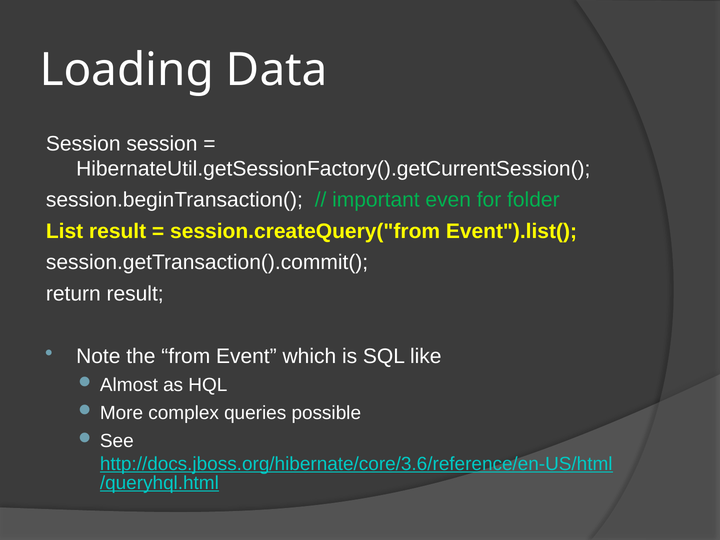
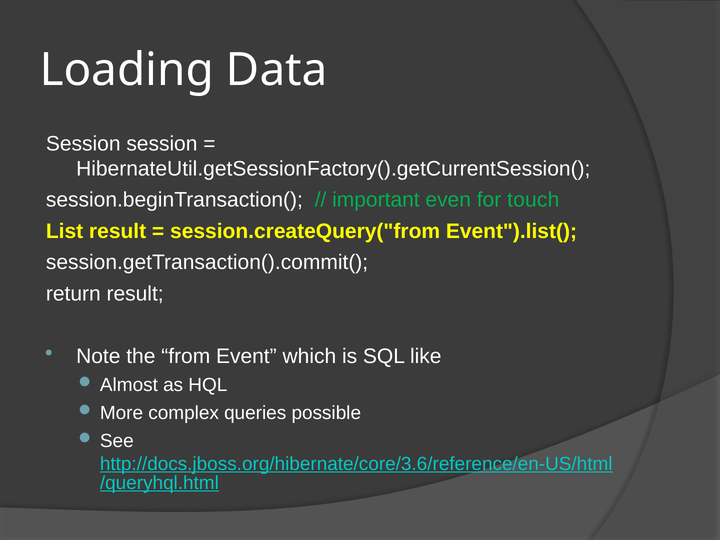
folder: folder -> touch (533, 200)
